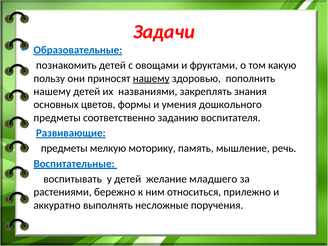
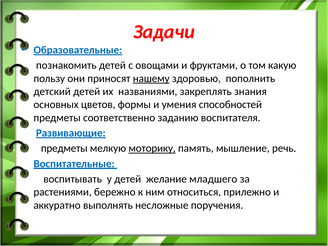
нашему: нашему -> детский (52, 92)
дошкольного: дошкольного -> способностей (230, 105)
моторику underline: none -> present (152, 148)
